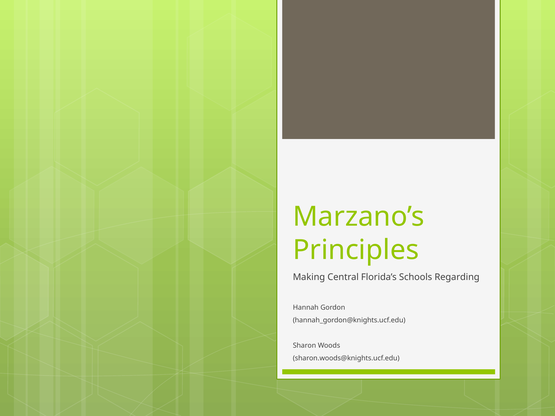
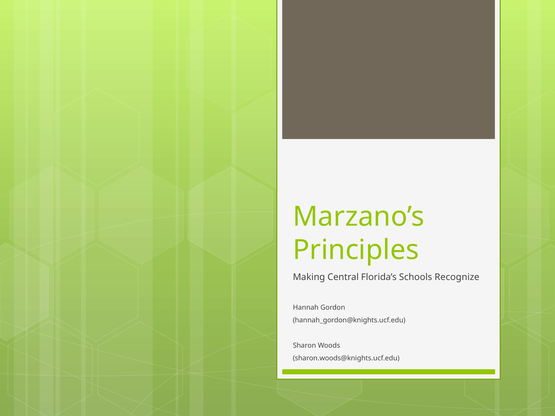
Regarding: Regarding -> Recognize (457, 277)
